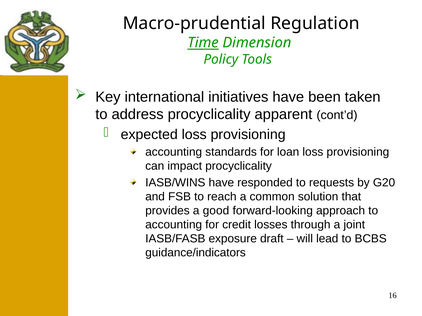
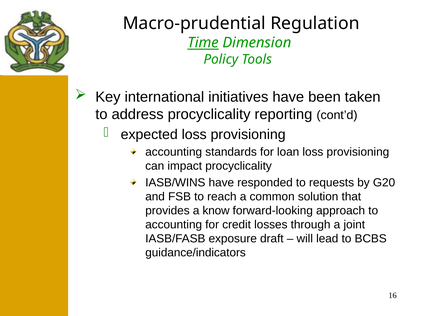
apparent: apparent -> reporting (283, 115)
good: good -> know (216, 211)
